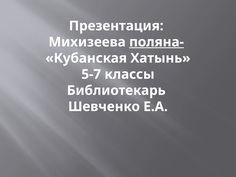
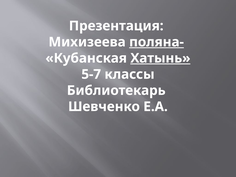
Хатынь underline: none -> present (160, 58)
